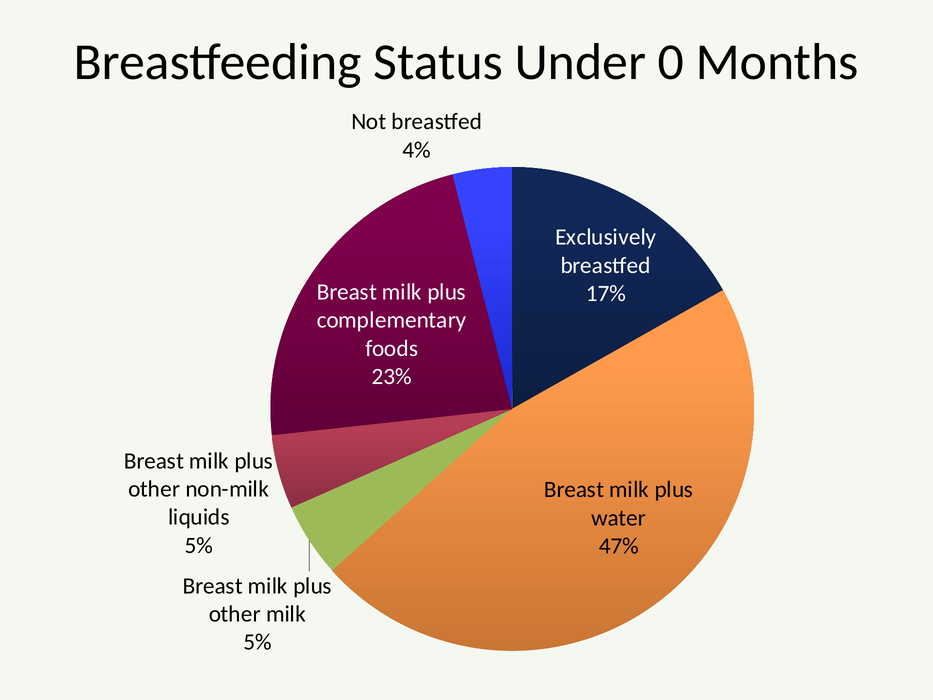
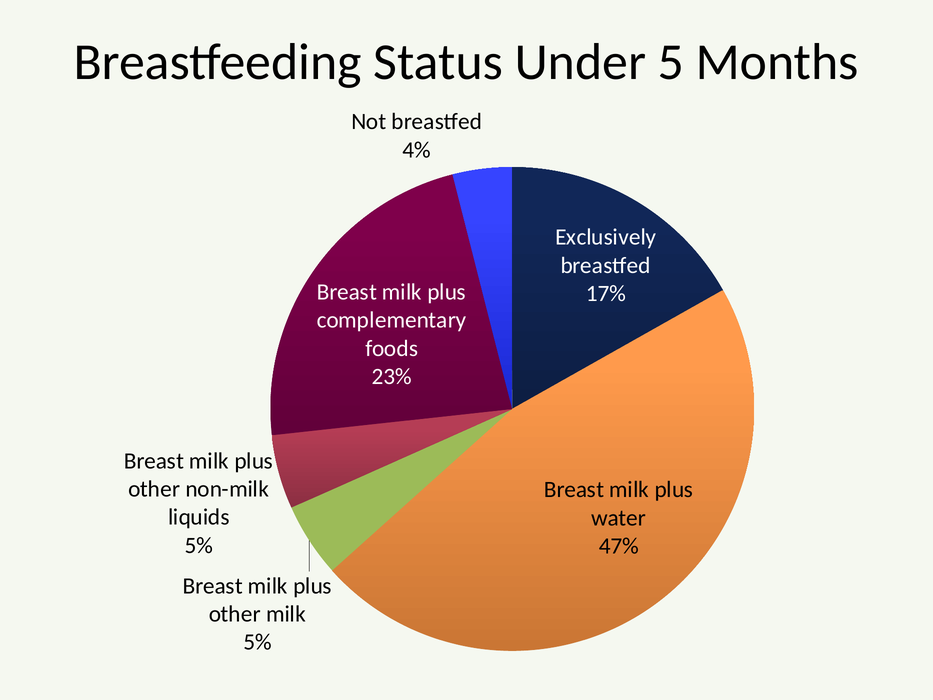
0: 0 -> 5 (671, 62)
